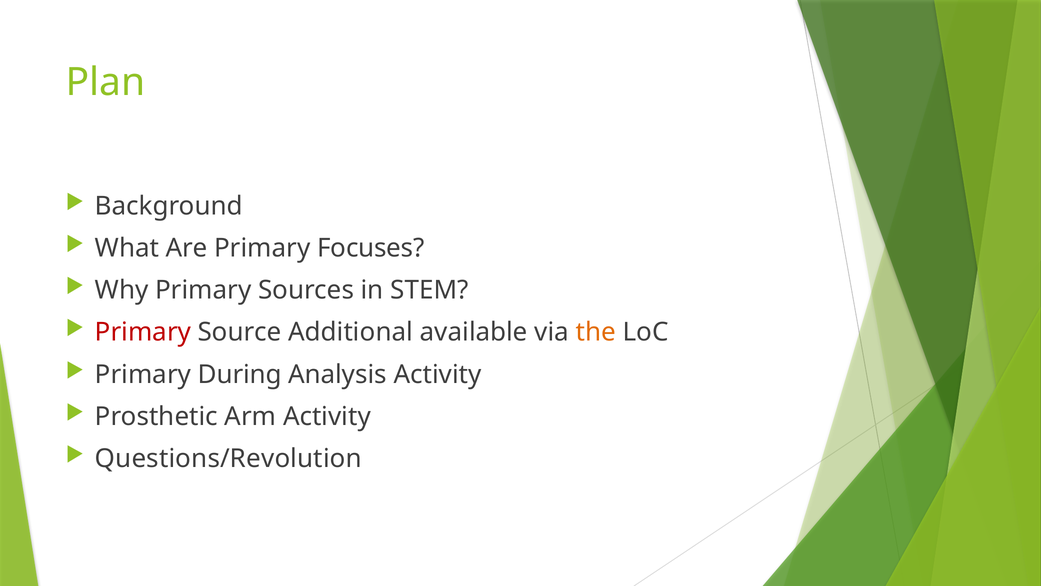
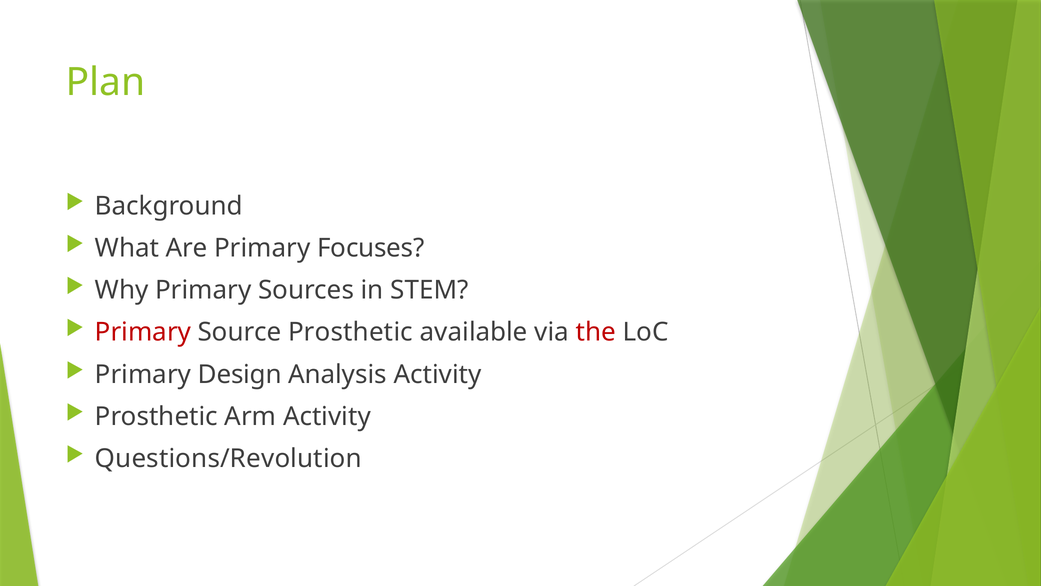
Source Additional: Additional -> Prosthetic (350, 332)
the colour: orange -> red (596, 332)
During: During -> Design (240, 374)
